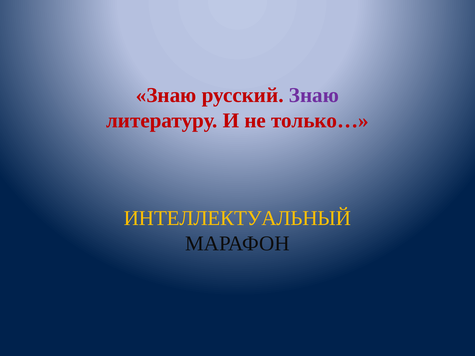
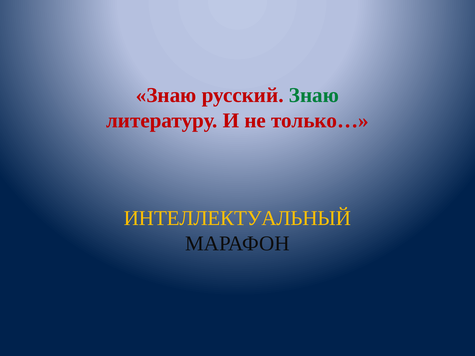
Знаю colour: purple -> green (314, 95)
